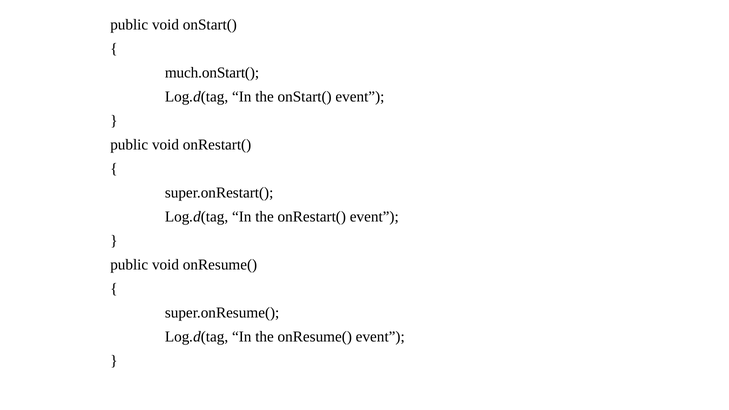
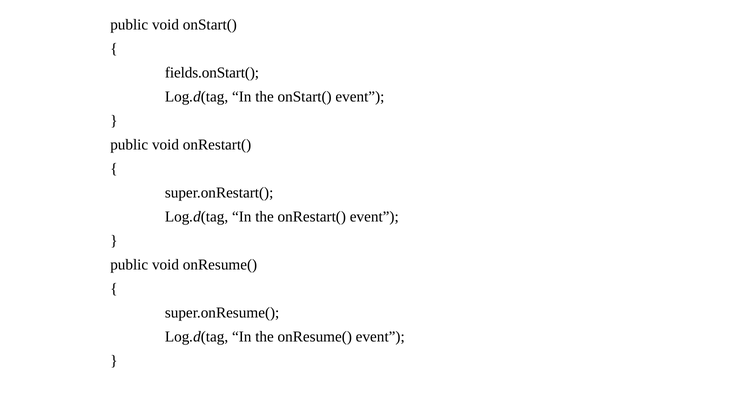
much.onStart(: much.onStart( -> fields.onStart( (212, 73)
